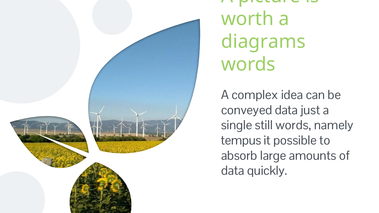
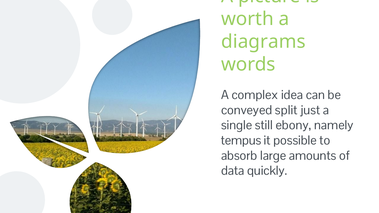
conveyed data: data -> split (286, 110)
still words: words -> ebony (293, 125)
